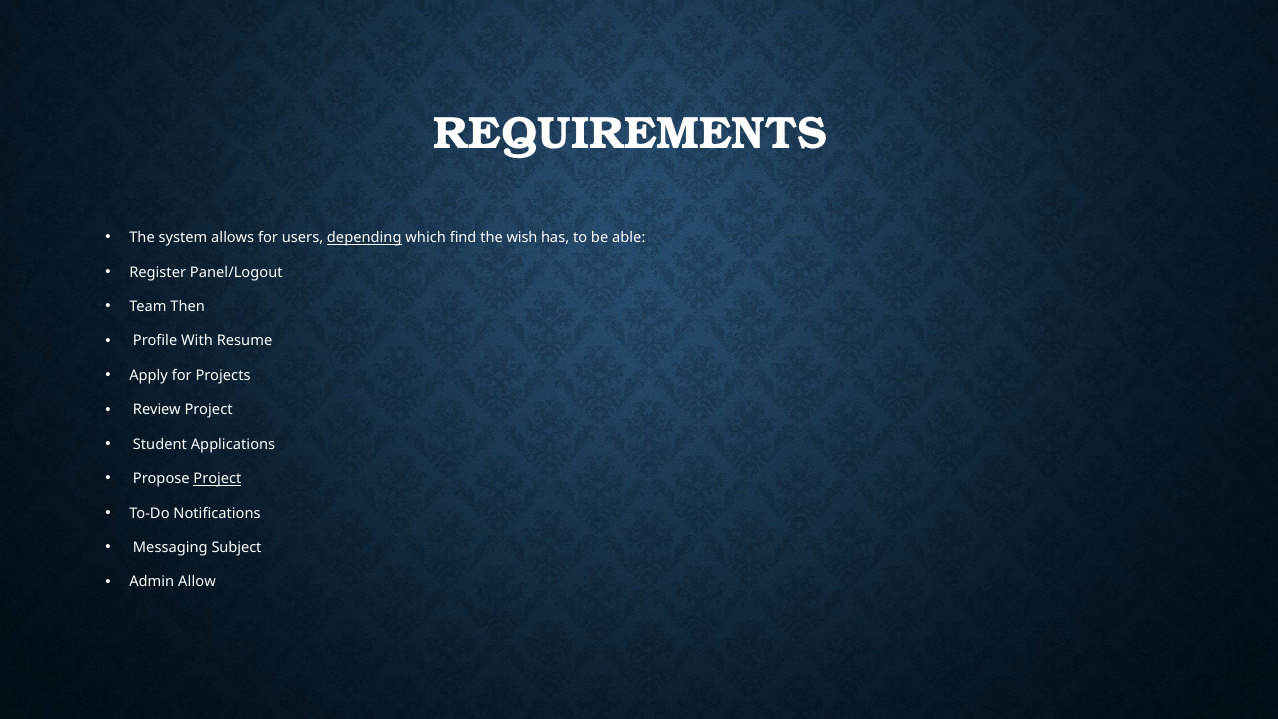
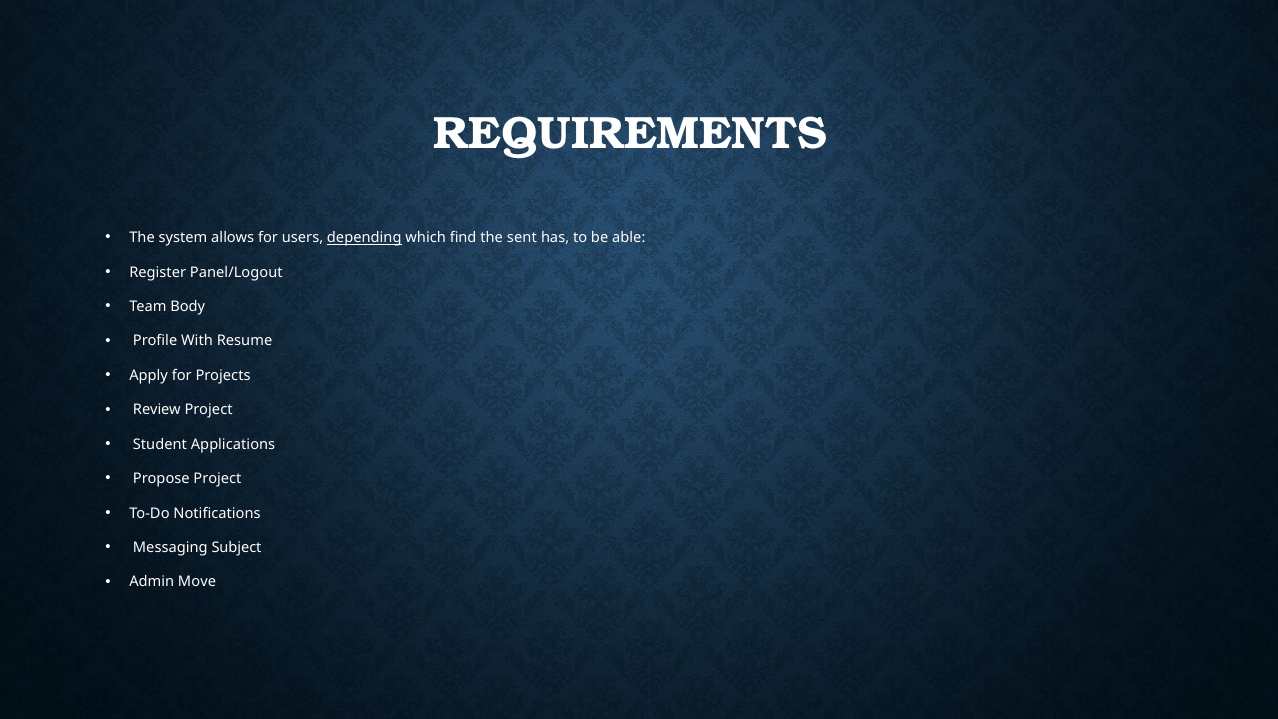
wish: wish -> sent (522, 238)
Then: Then -> Body (188, 307)
Project underline: present -> none (217, 479)
Allow: Allow -> Move (197, 582)
